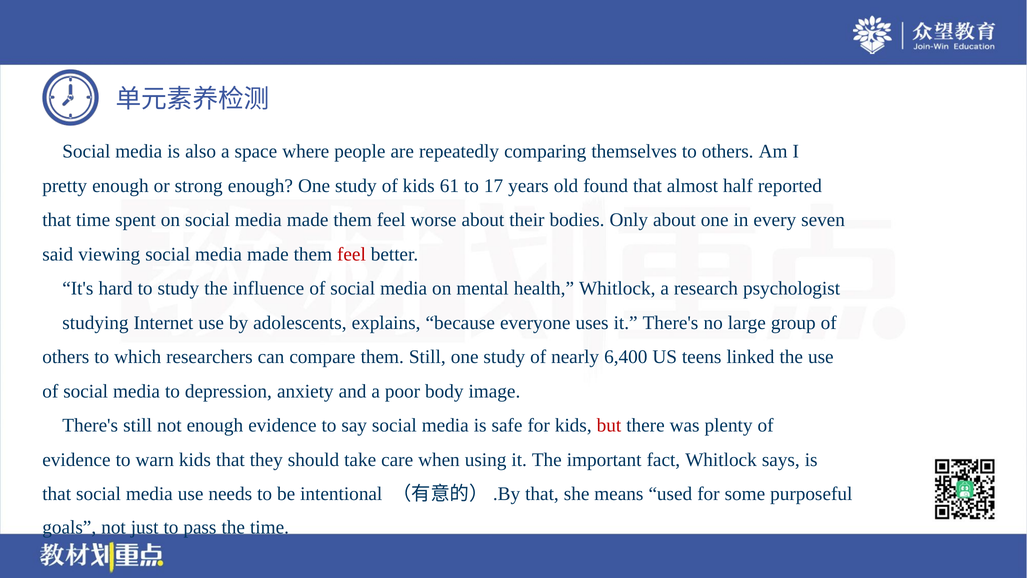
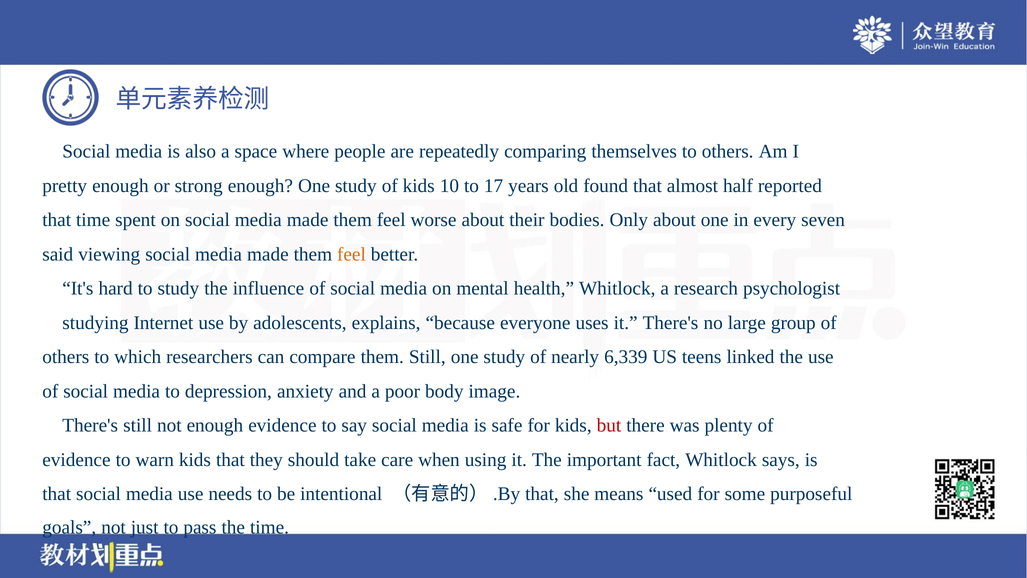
61: 61 -> 10 (449, 186)
feel colour: red -> orange (351, 254)
6,400: 6,400 -> 6,339 (626, 357)
